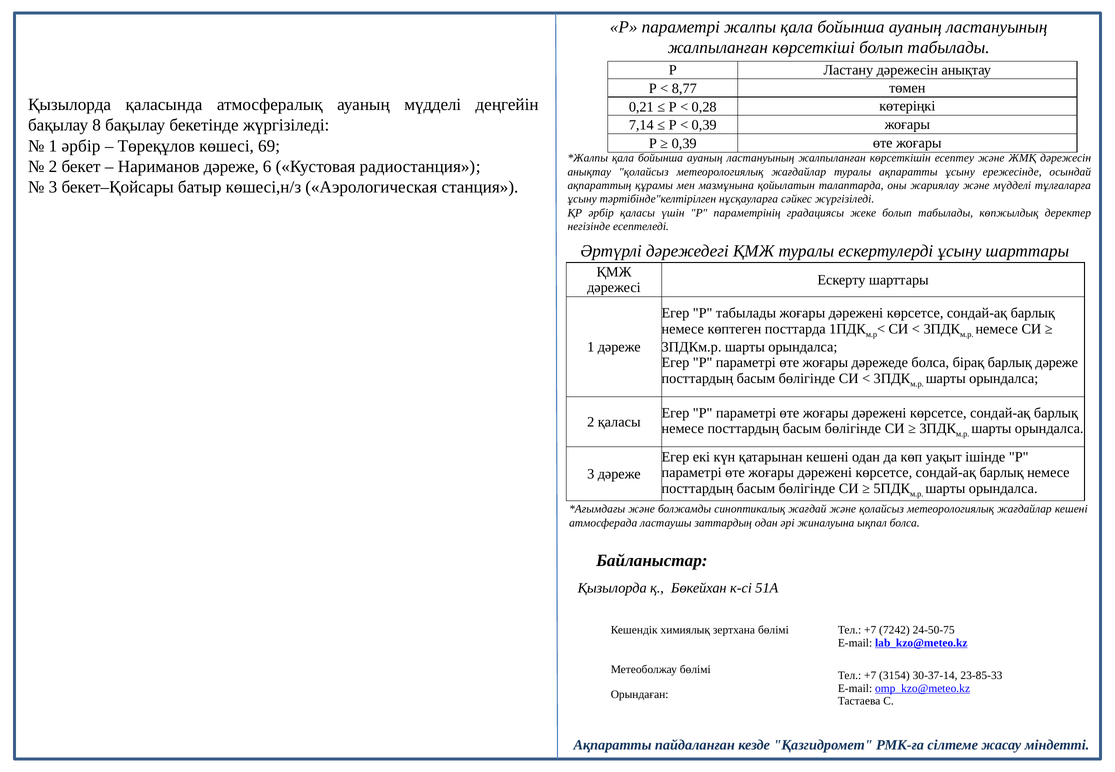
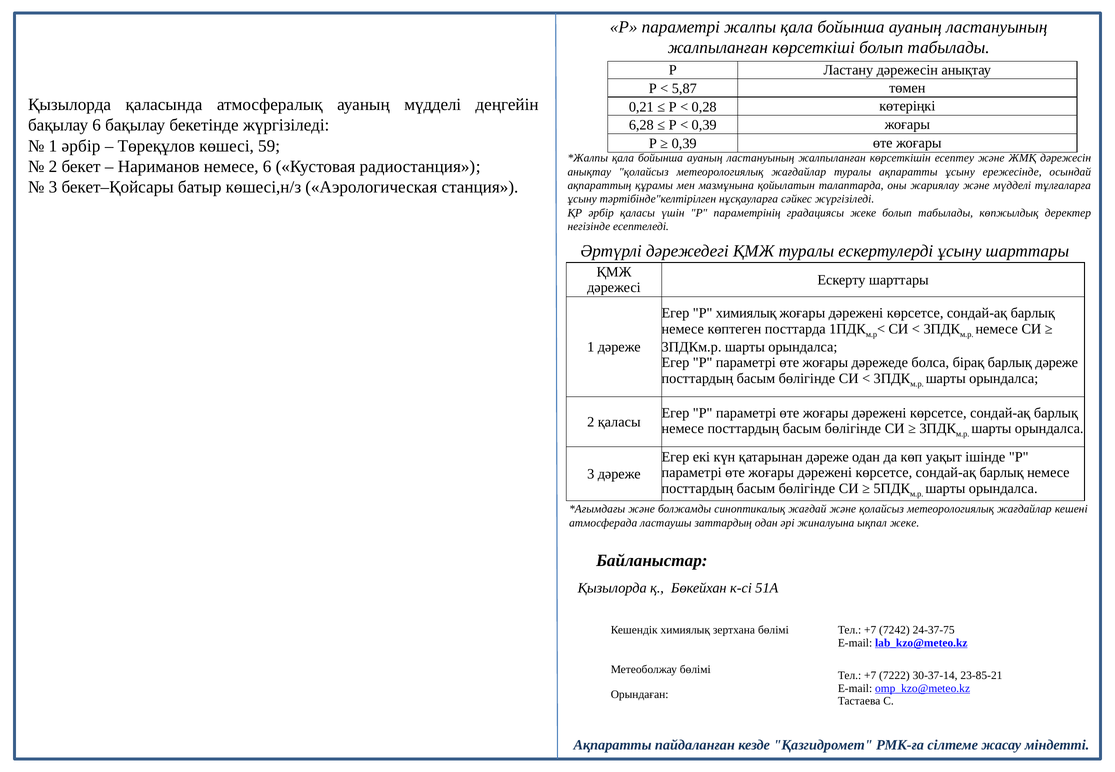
8,77: 8,77 -> 5,87 (684, 88)
бақылау 8: 8 -> 6 (97, 125)
7,14: 7,14 -> 6,28 (641, 125)
69: 69 -> 59 (269, 146)
Нариманов дәреже: дәреже -> немесе (231, 166)
Р табылады: табылады -> химиялық (746, 313)
қатарынан кешені: кешені -> дәреже (827, 457)
ықпал болса: болса -> жеке (905, 523)
24-50-75: 24-50-75 -> 24-37-75 (934, 630)
3154: 3154 -> 7222 (894, 676)
23-85-33: 23-85-33 -> 23-85-21 (981, 676)
